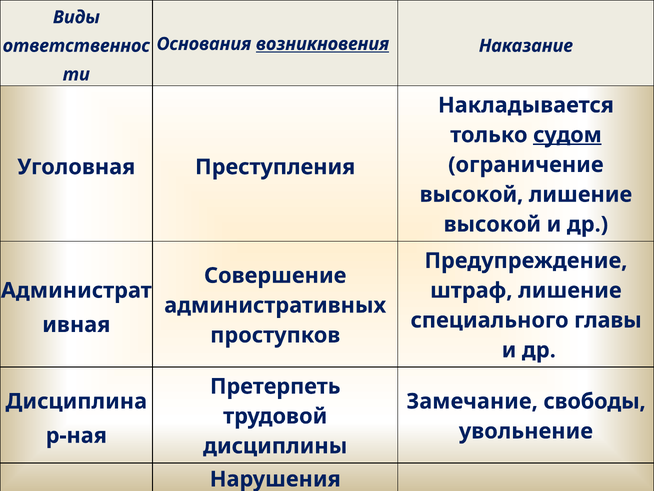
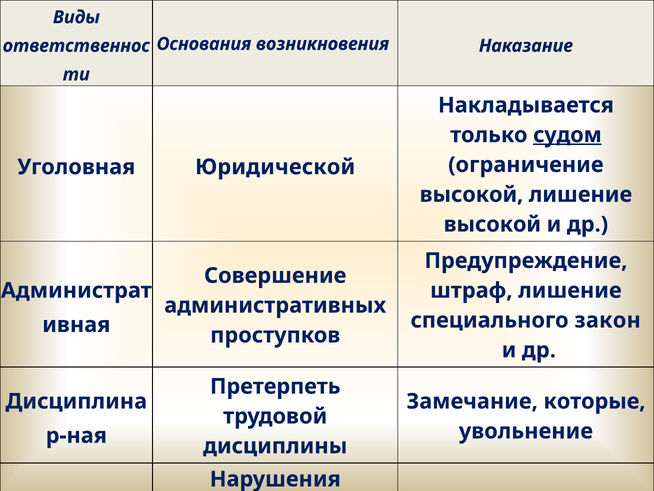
возникновения underline: present -> none (323, 44)
Преступления: Преступления -> Юридической (275, 167)
главы: главы -> закон (608, 320)
свободы: свободы -> которые (594, 401)
